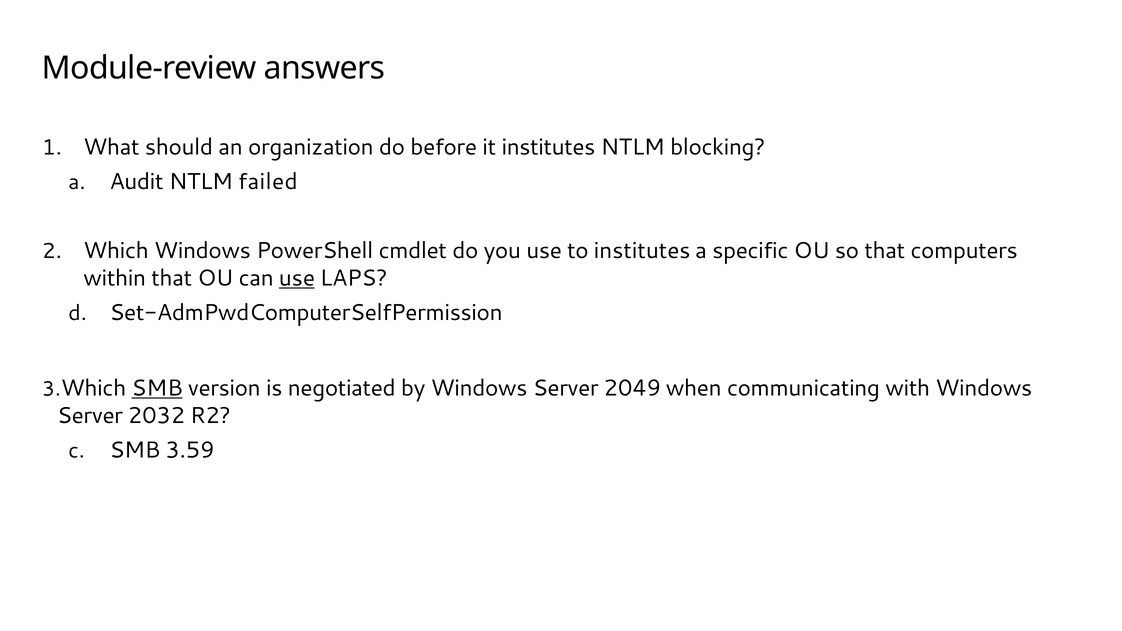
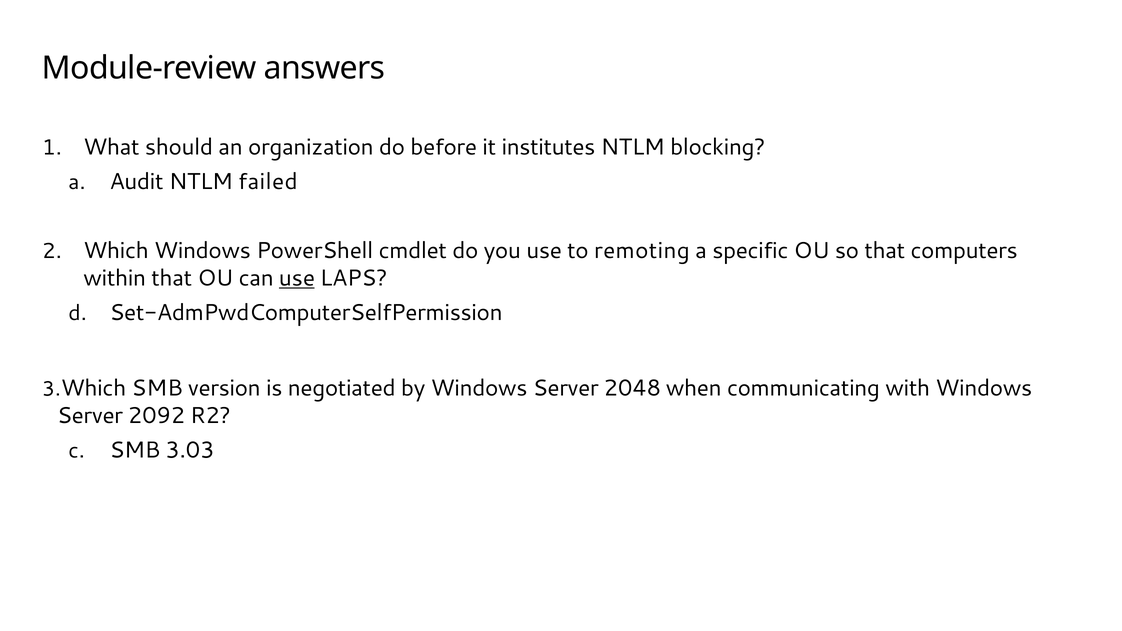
to institutes: institutes -> remoting (642, 251)
SMB underline: present -> none (157, 388)
2049: 2049 -> 2048 (632, 388)
2032: 2032 -> 2092 (157, 416)
3.59: 3.59 -> 3.03 (190, 450)
